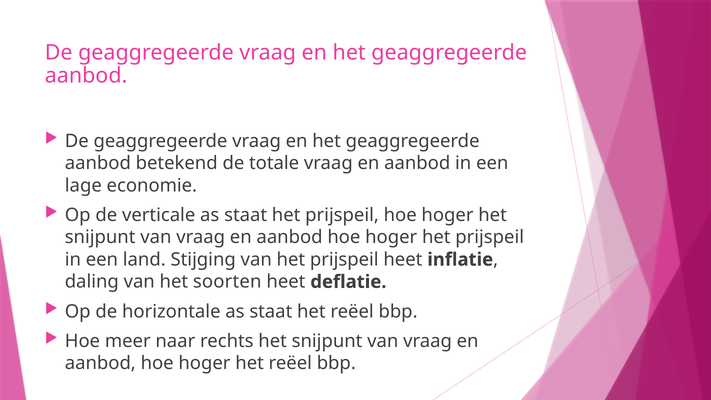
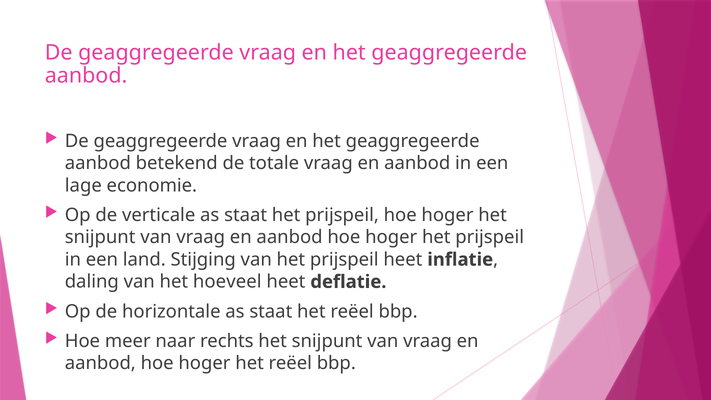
soorten: soorten -> hoeveel (227, 282)
